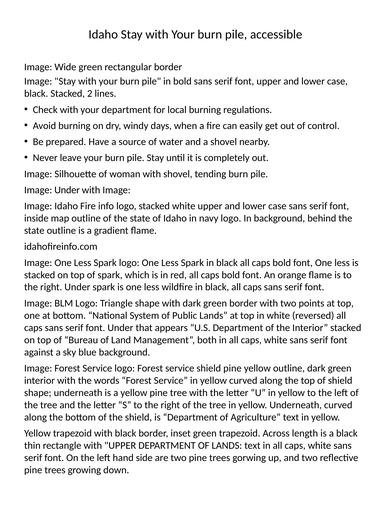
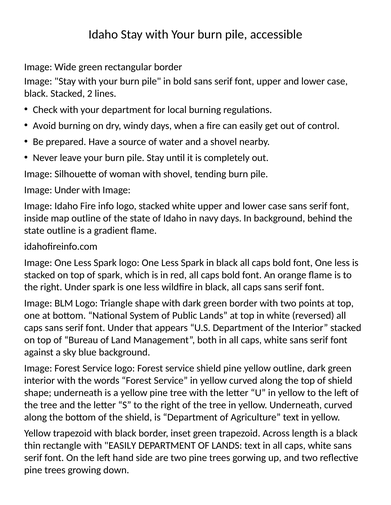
navy logo: logo -> days (231, 219)
with UPPER: UPPER -> EASILY (120, 446)
